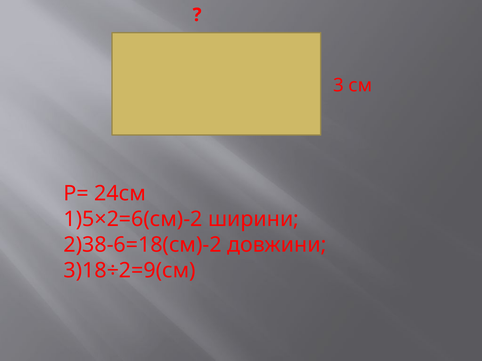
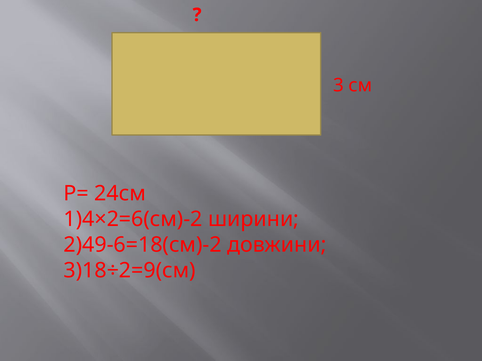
1)5×2=6(см)-2: 1)5×2=6(см)-2 -> 1)4×2=6(см)-2 (133, 219)
2)38-6=18(см)-2: 2)38-6=18(см)-2 -> 2)49-6=18(см)-2 (143, 245)
